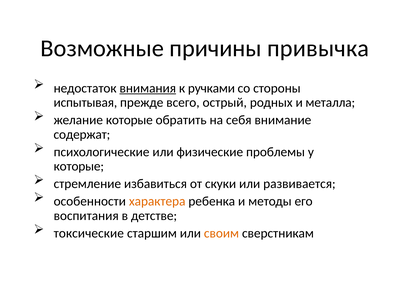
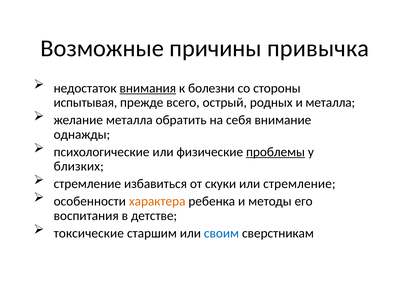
ручками: ручками -> болезни (211, 88)
желание которые: которые -> металла (129, 120)
содержат: содержат -> однажды (82, 134)
проблемы underline: none -> present (276, 152)
которые: которые -> близких (79, 166)
или развивается: развивается -> стремление (299, 184)
своим colour: orange -> blue (221, 233)
